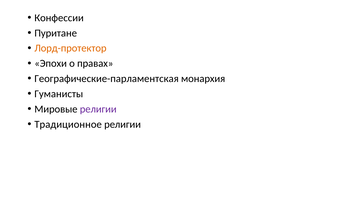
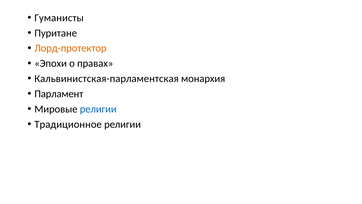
Конфессии: Конфессии -> Гуманисты (59, 18)
Географические-парламентская: Географические-парламентская -> Кальвинистская-парламентская (107, 79)
Гуманисты: Гуманисты -> Парламент (59, 94)
религии colour: purple -> blue (98, 109)
